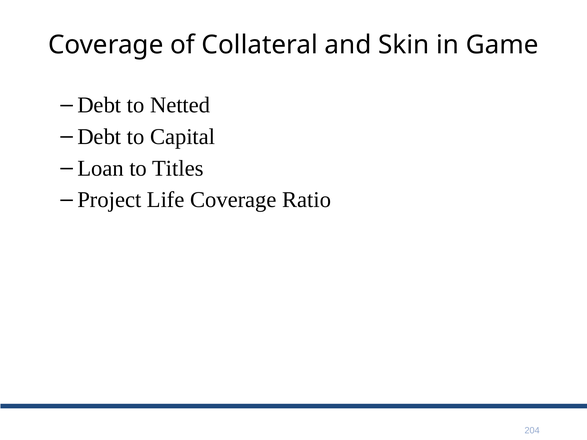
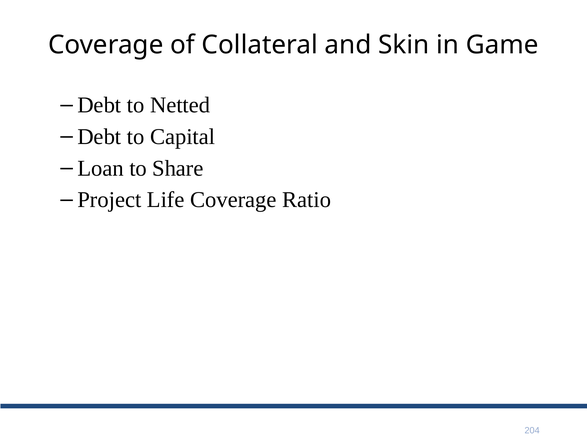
Titles: Titles -> Share (178, 168)
